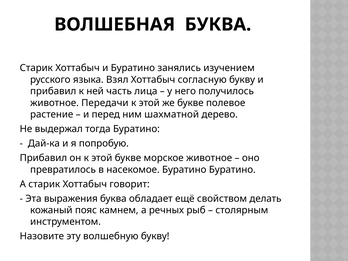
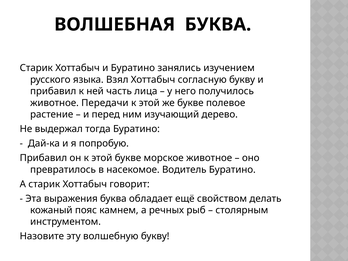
шахматной: шахматной -> изучающий (172, 114)
насекомое Буратино: Буратино -> Водитель (184, 170)
